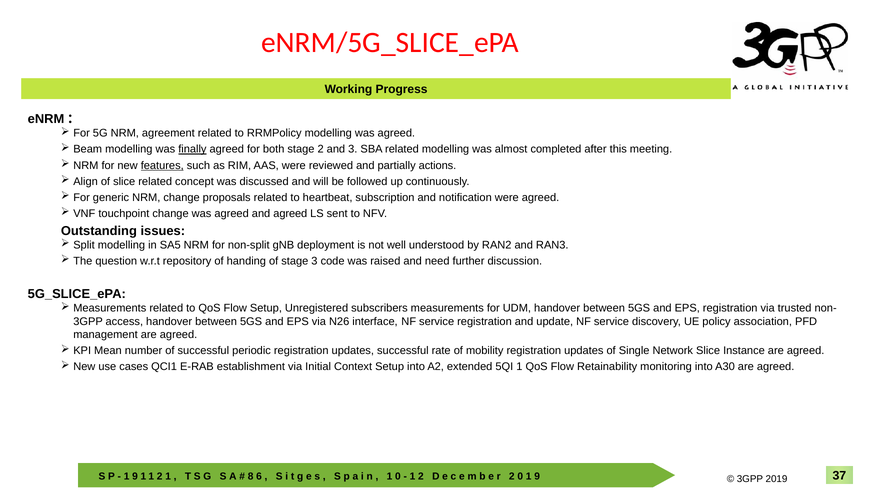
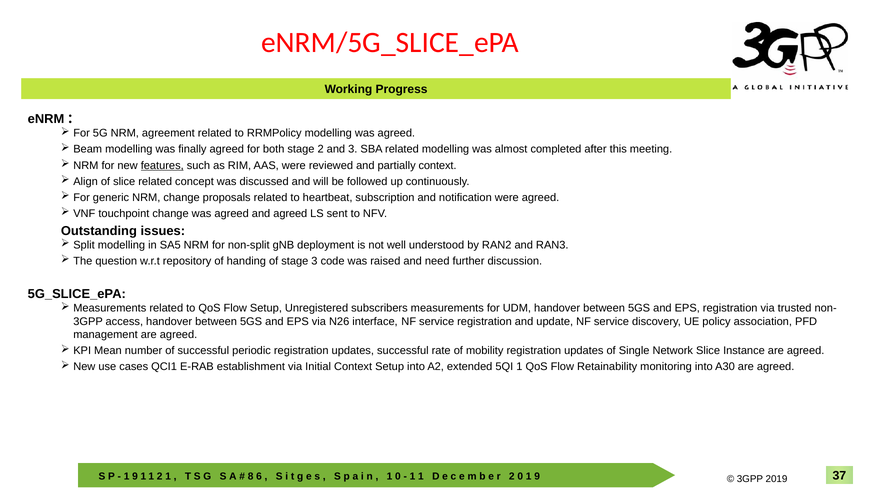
finally underline: present -> none (192, 149)
partially actions: actions -> context (437, 165)
1 2: 2 -> 1 (421, 476)
